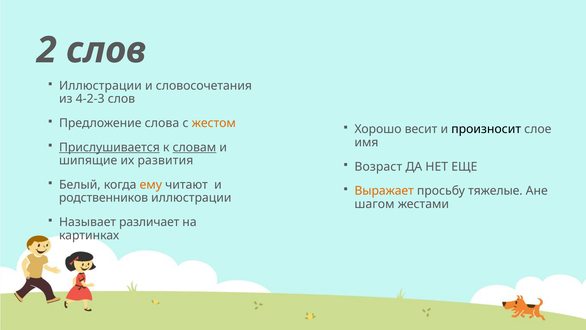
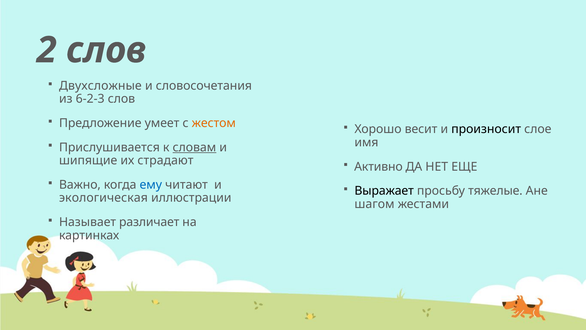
Иллюстрации: Иллюстрации -> Двухсложные (100, 86)
4-2-3: 4-2-3 -> 6-2-3 (90, 99)
слова: слова -> умеет (162, 123)
Прислушивается underline: present -> none (109, 147)
развития: развития -> страдают (165, 160)
Возраст: Возраст -> Активно (378, 166)
Белый: Белый -> Важно (80, 185)
ему colour: orange -> blue (151, 185)
Выражает colour: orange -> black (384, 191)
родственников: родственников -> экологическая (103, 198)
